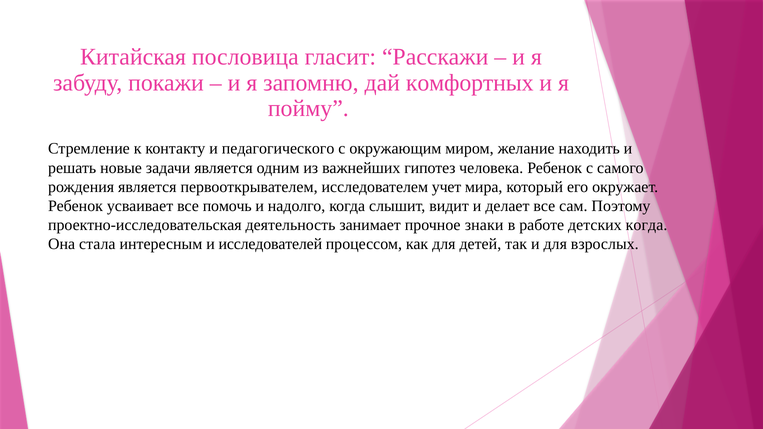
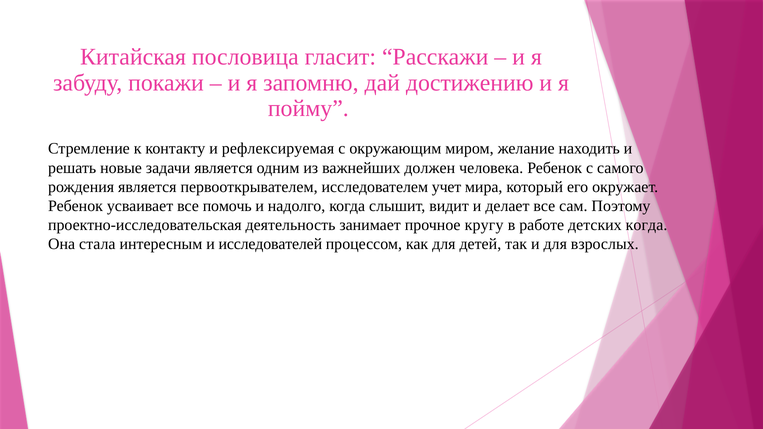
комфортных: комфортных -> достижению (470, 83)
педагогического: педагогического -> рефлексируемая (278, 149)
гипотез: гипотез -> должен (430, 168)
знаки: знаки -> кругу (484, 225)
